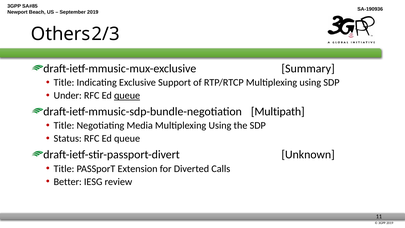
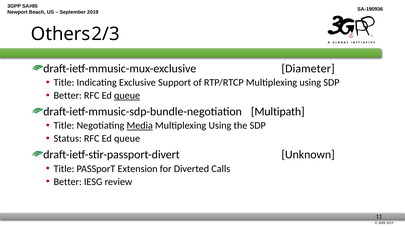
Summary: Summary -> Diameter (308, 68)
Under: Under -> Better (68, 95)
Media underline: none -> present (140, 125)
